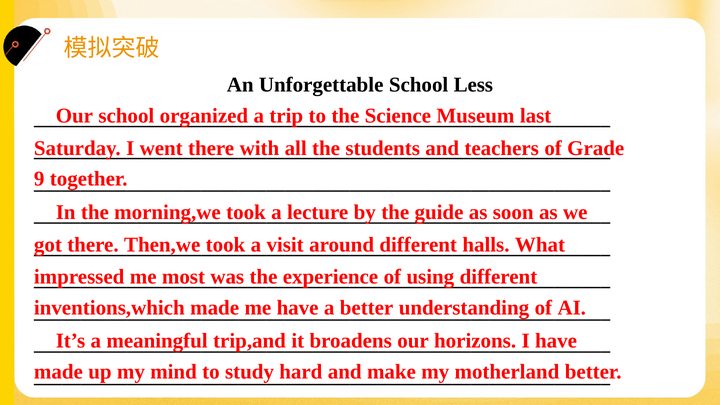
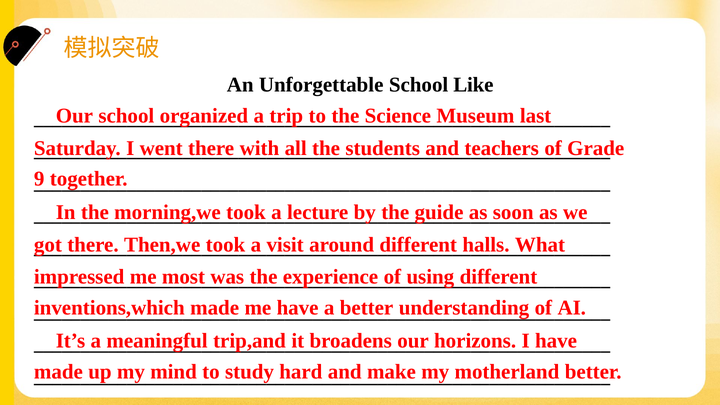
Less: Less -> Like (473, 85)
